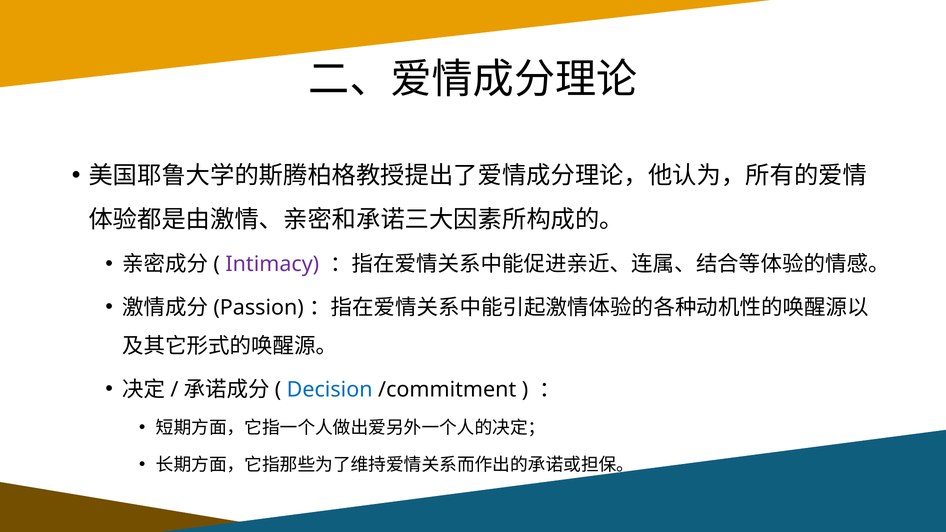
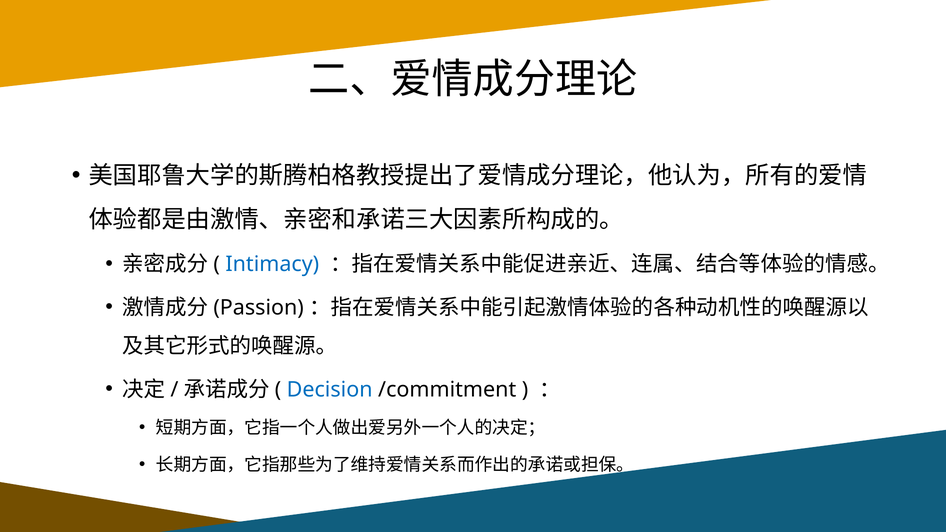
Intimacy colour: purple -> blue (272, 264)
